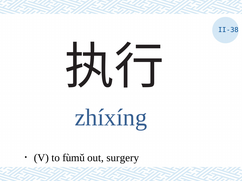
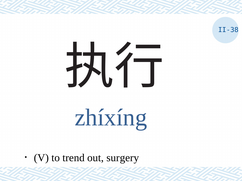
fùmǔ: fùmǔ -> trend (74, 158)
